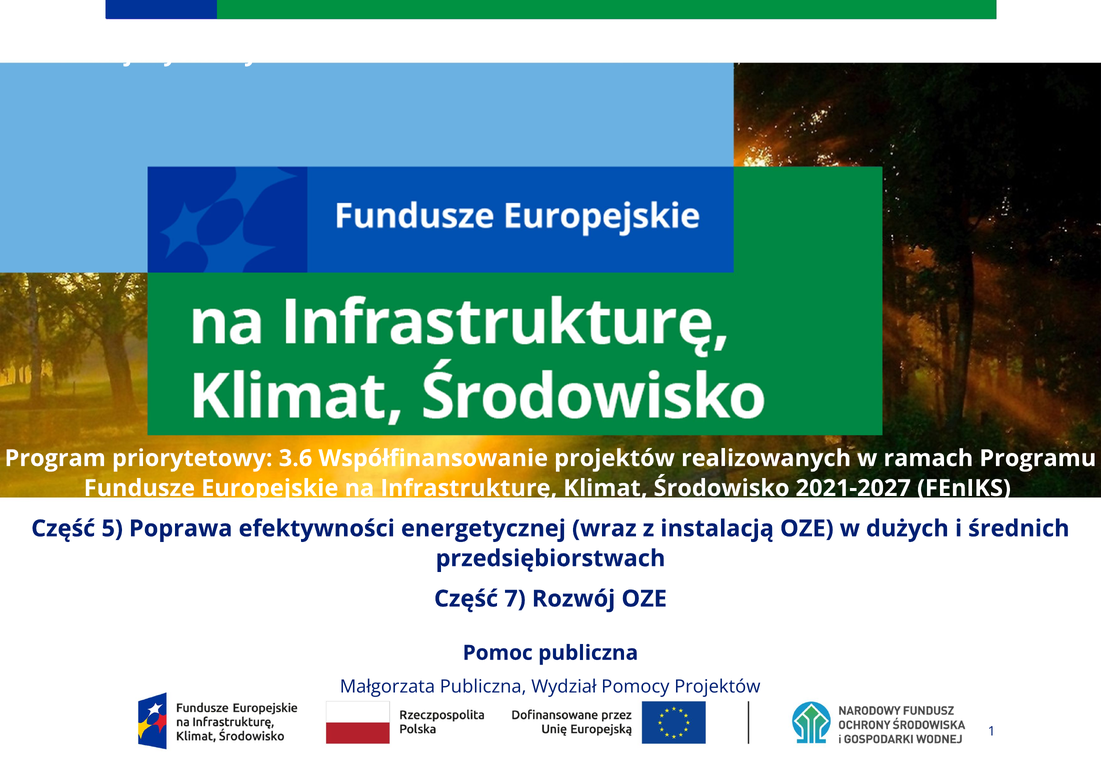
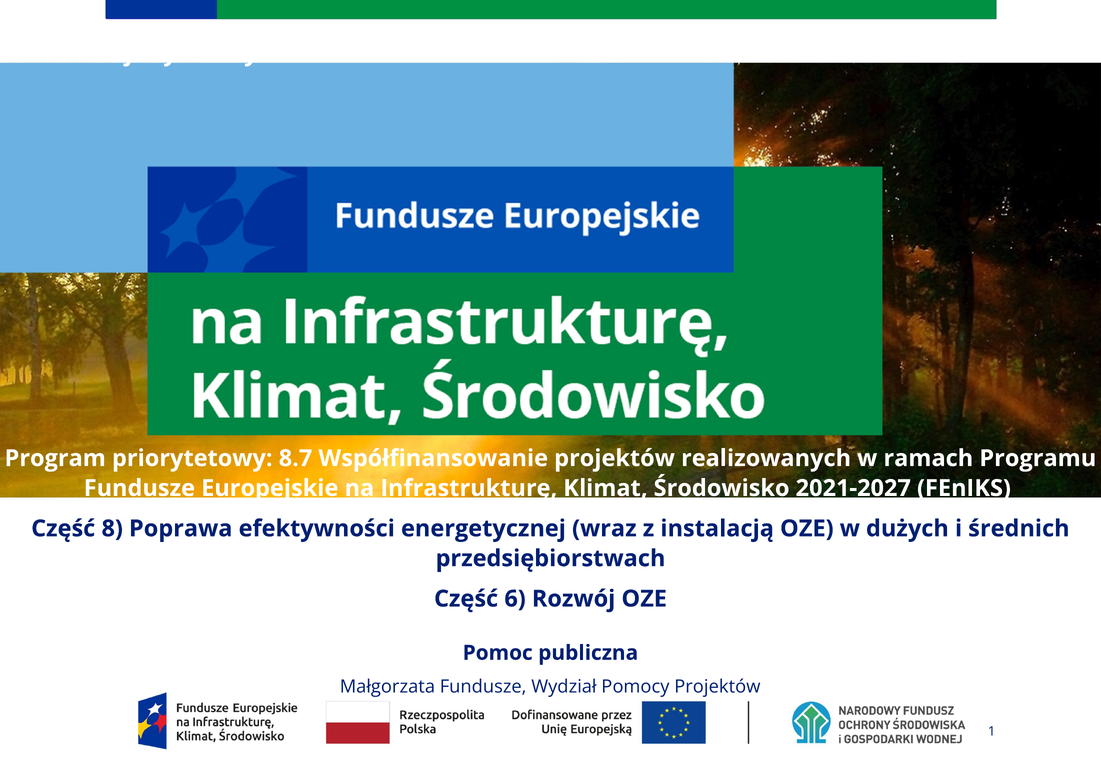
3.6: 3.6 -> 8.7 (296, 459)
5: 5 -> 8 (112, 529)
7: 7 -> 6 (515, 599)
Małgorzata Publiczna: Publiczna -> Fundusze (483, 687)
